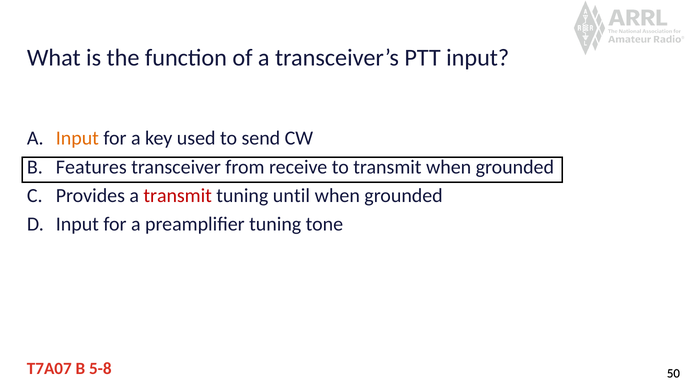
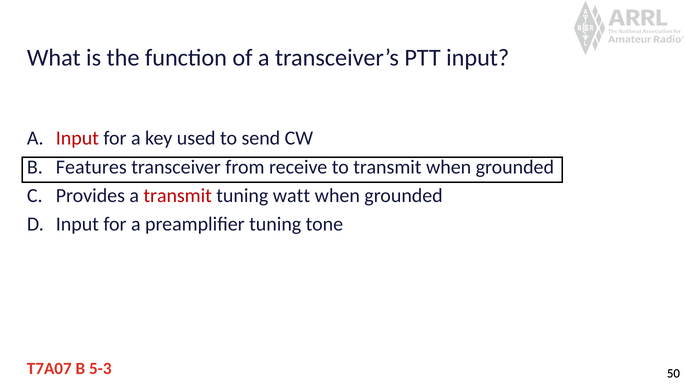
Input colour: orange -> red (77, 138)
until: until -> watt (291, 196)
5-8: 5-8 -> 5-3 (100, 369)
